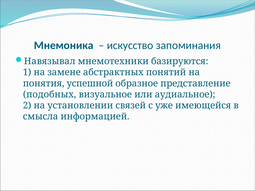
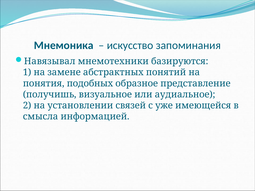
успешной: успешной -> подобных (90, 83)
подобных: подобных -> получишь (50, 95)
